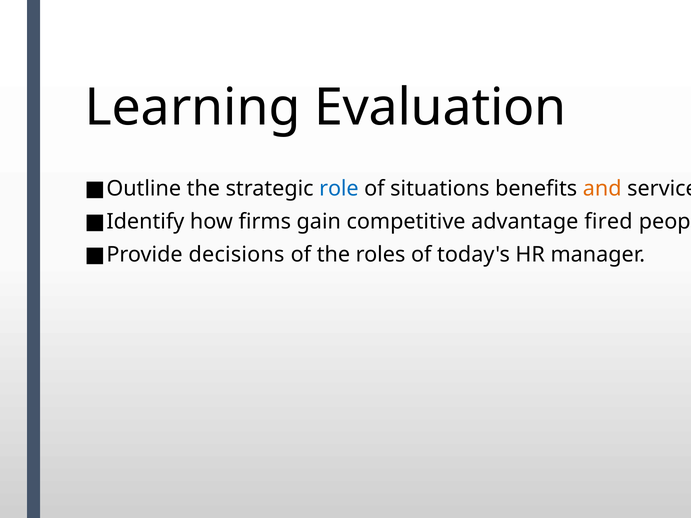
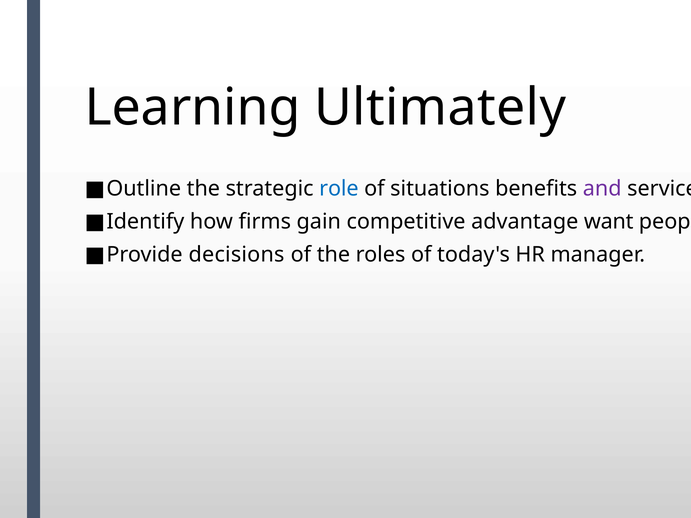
Evaluation: Evaluation -> Ultimately (440, 108)
and colour: orange -> purple (602, 189)
fired: fired -> want (609, 222)
